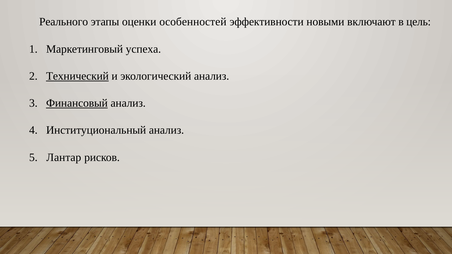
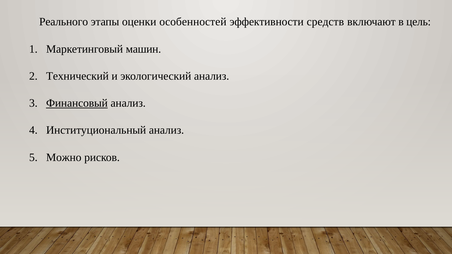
новыми: новыми -> средств (325, 22)
успеха: успеха -> машин (143, 49)
Технический underline: present -> none (77, 76)
Лантар: Лантар -> Можно (64, 158)
